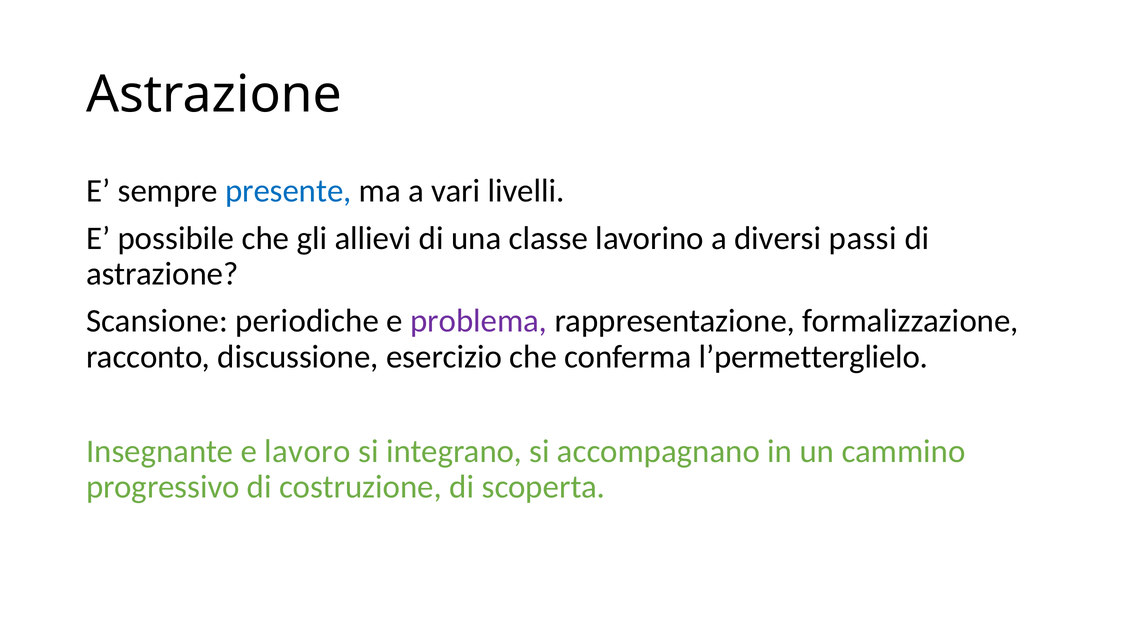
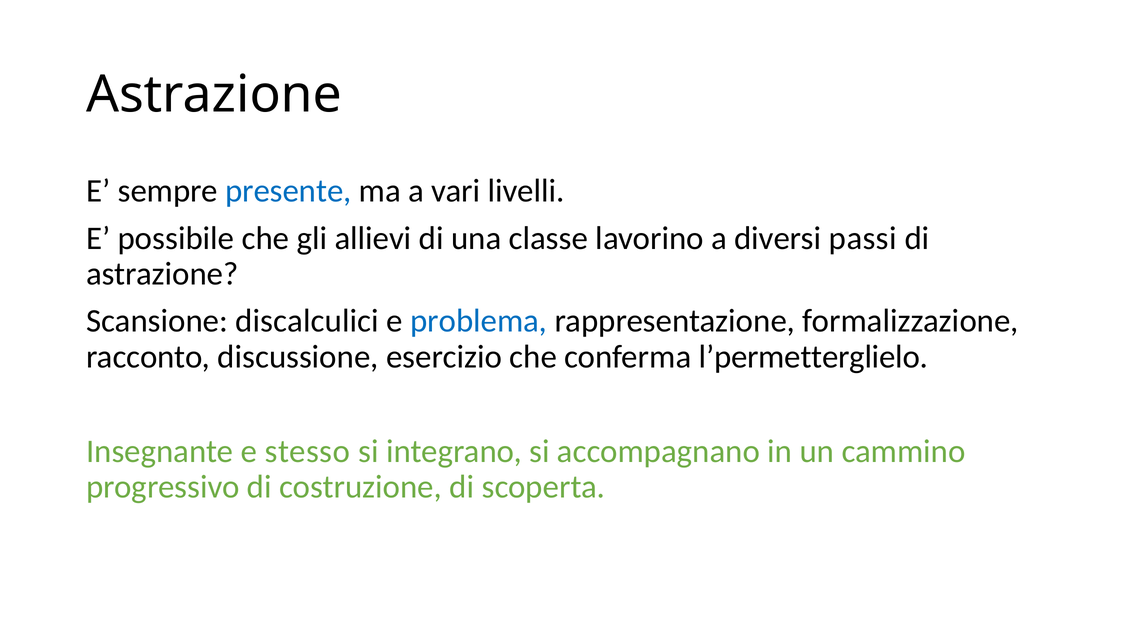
periodiche: periodiche -> discalculici (307, 321)
problema colour: purple -> blue (479, 321)
lavoro: lavoro -> stesso (307, 451)
